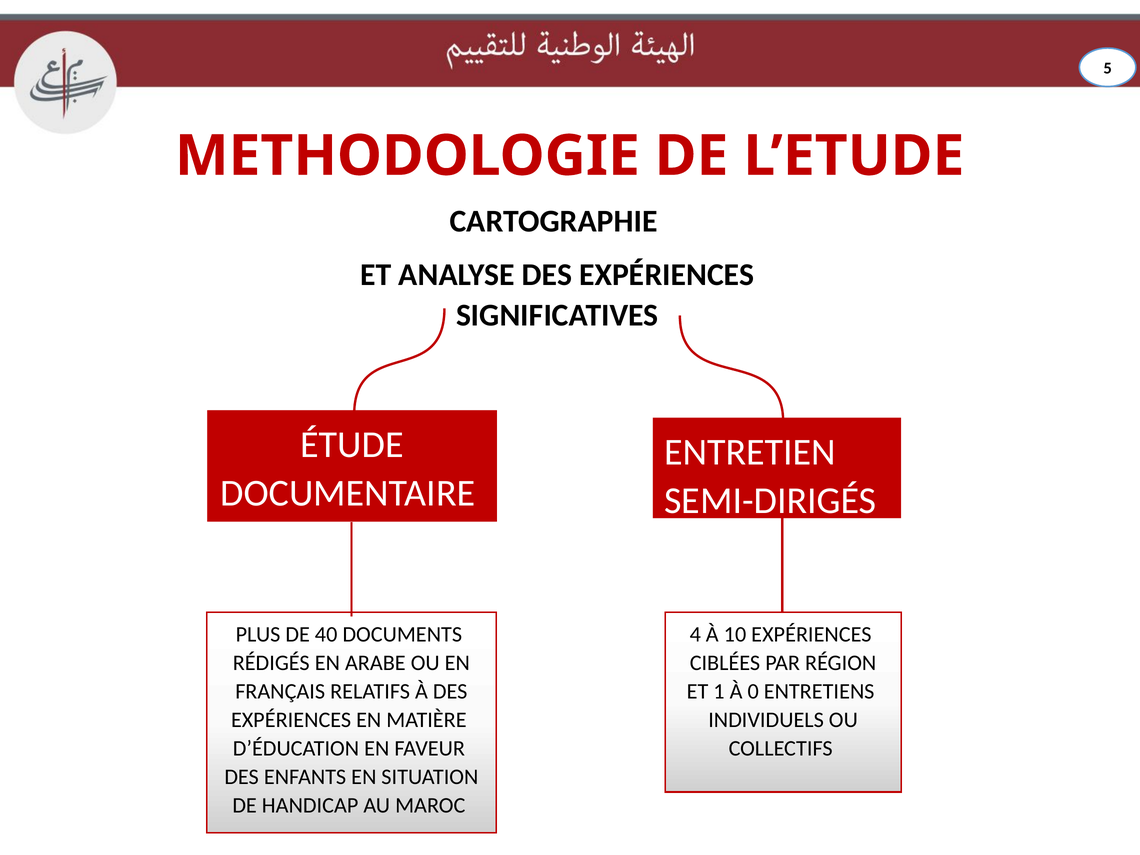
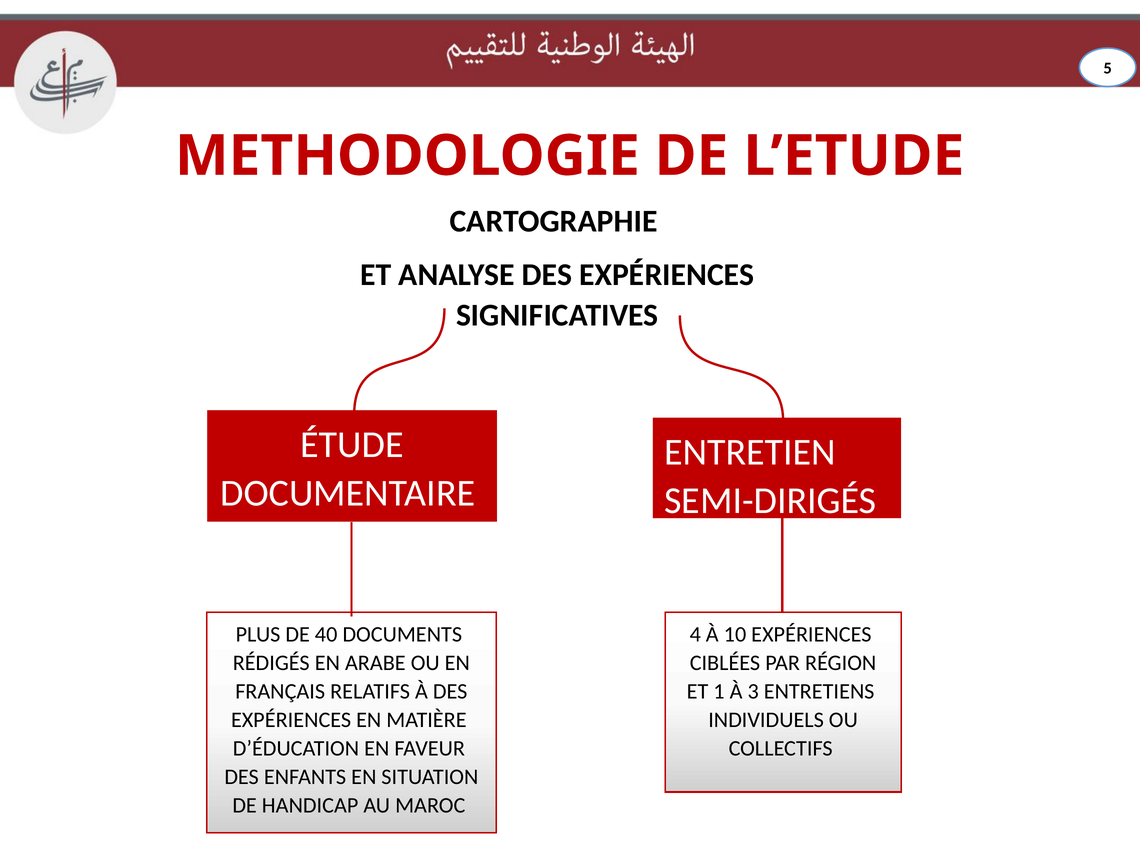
0: 0 -> 3 (753, 691)
